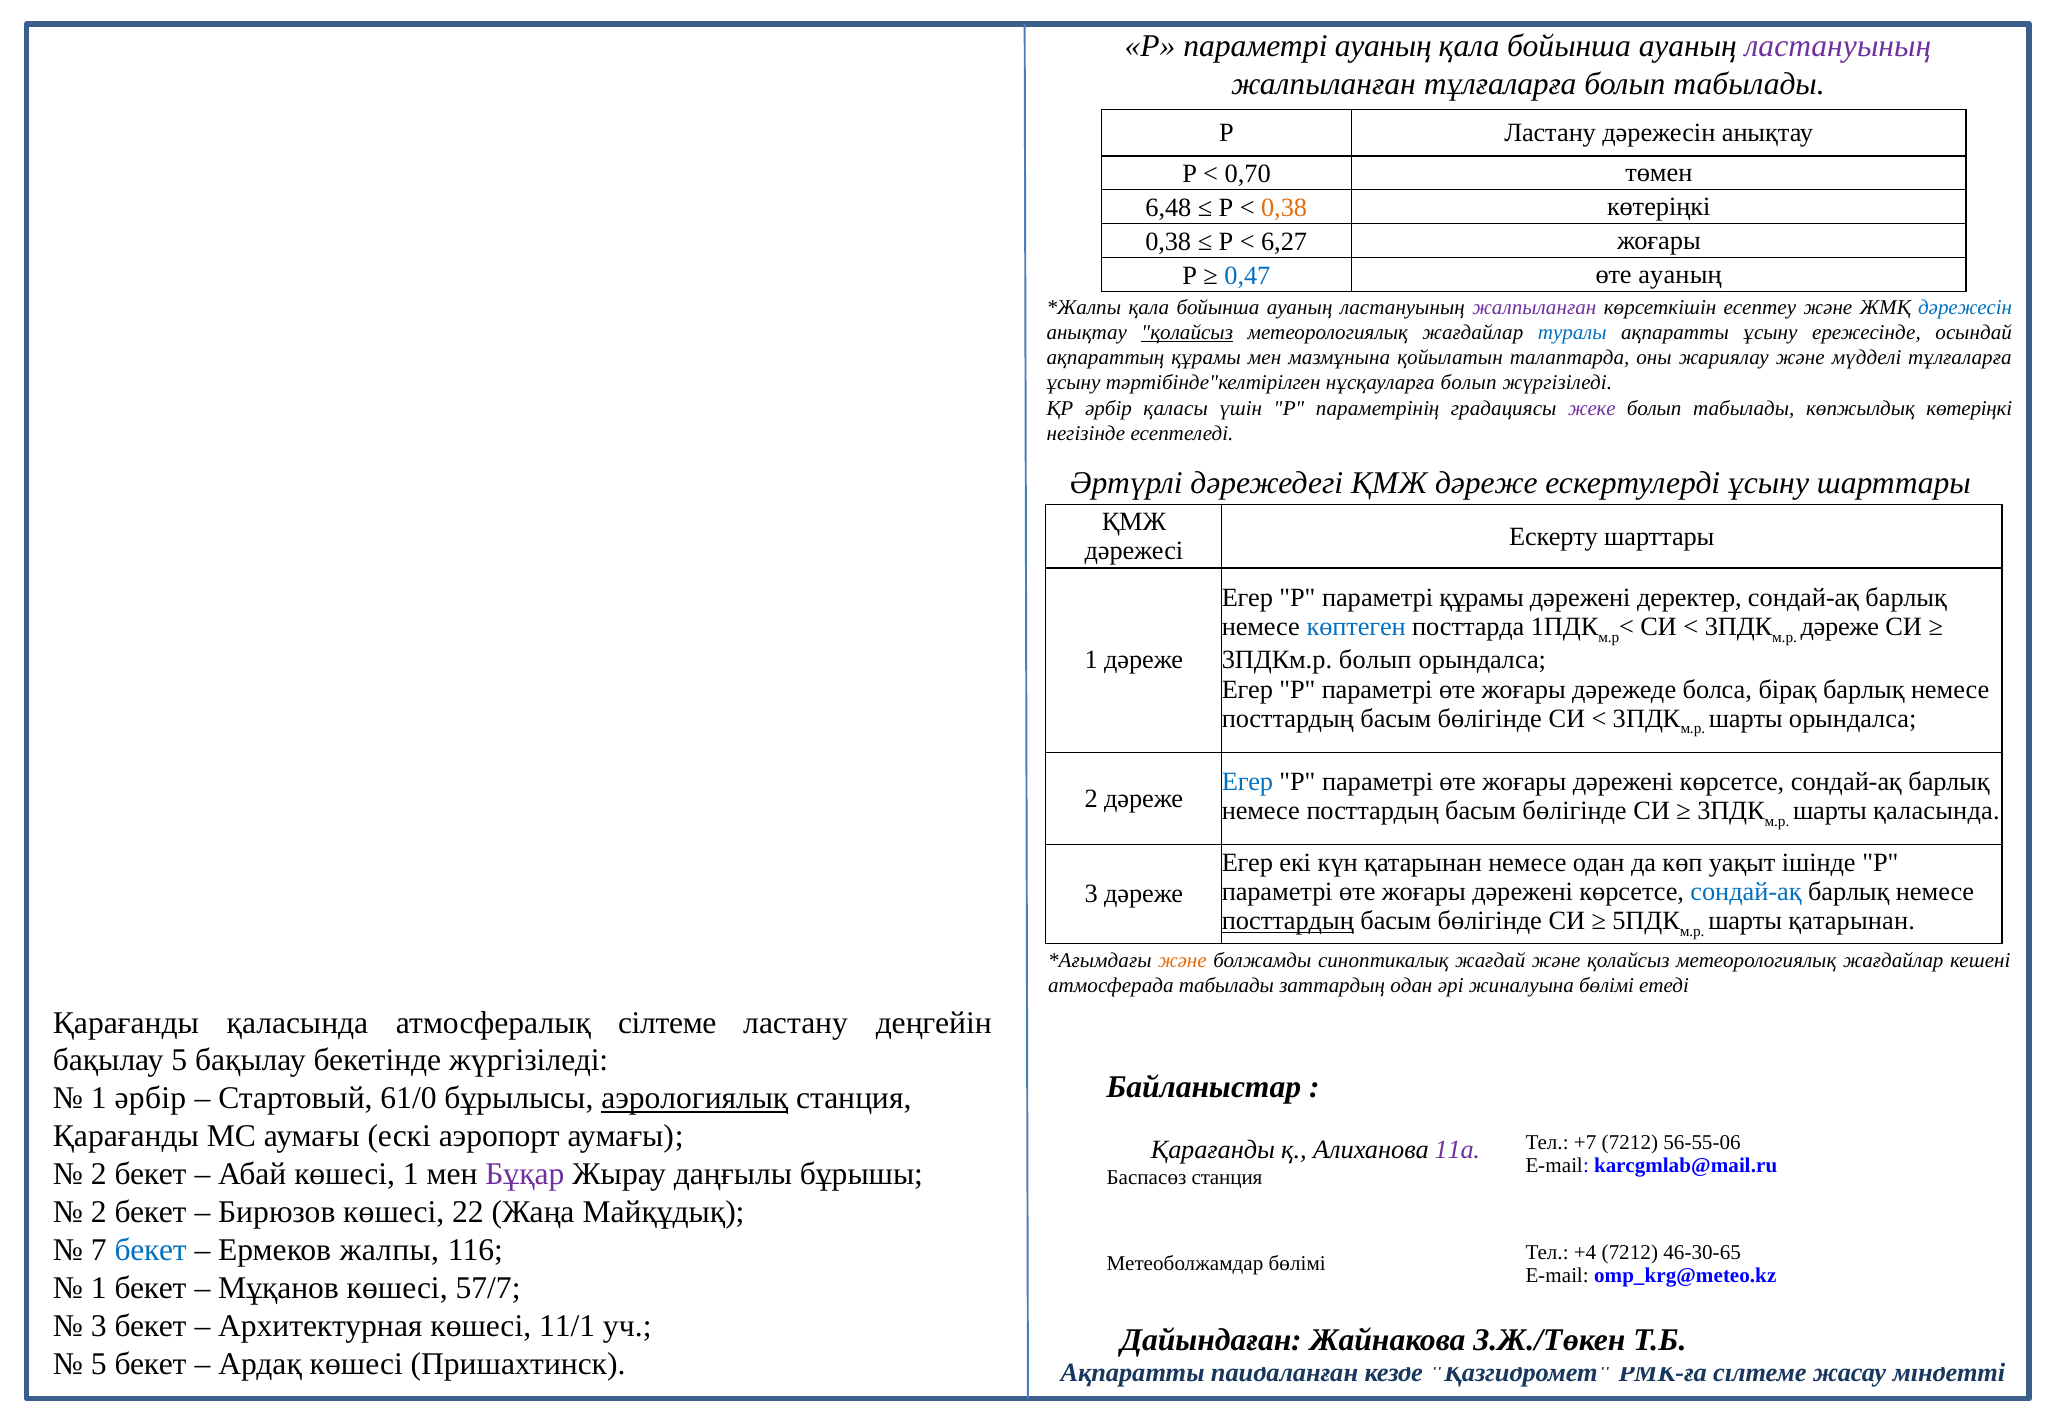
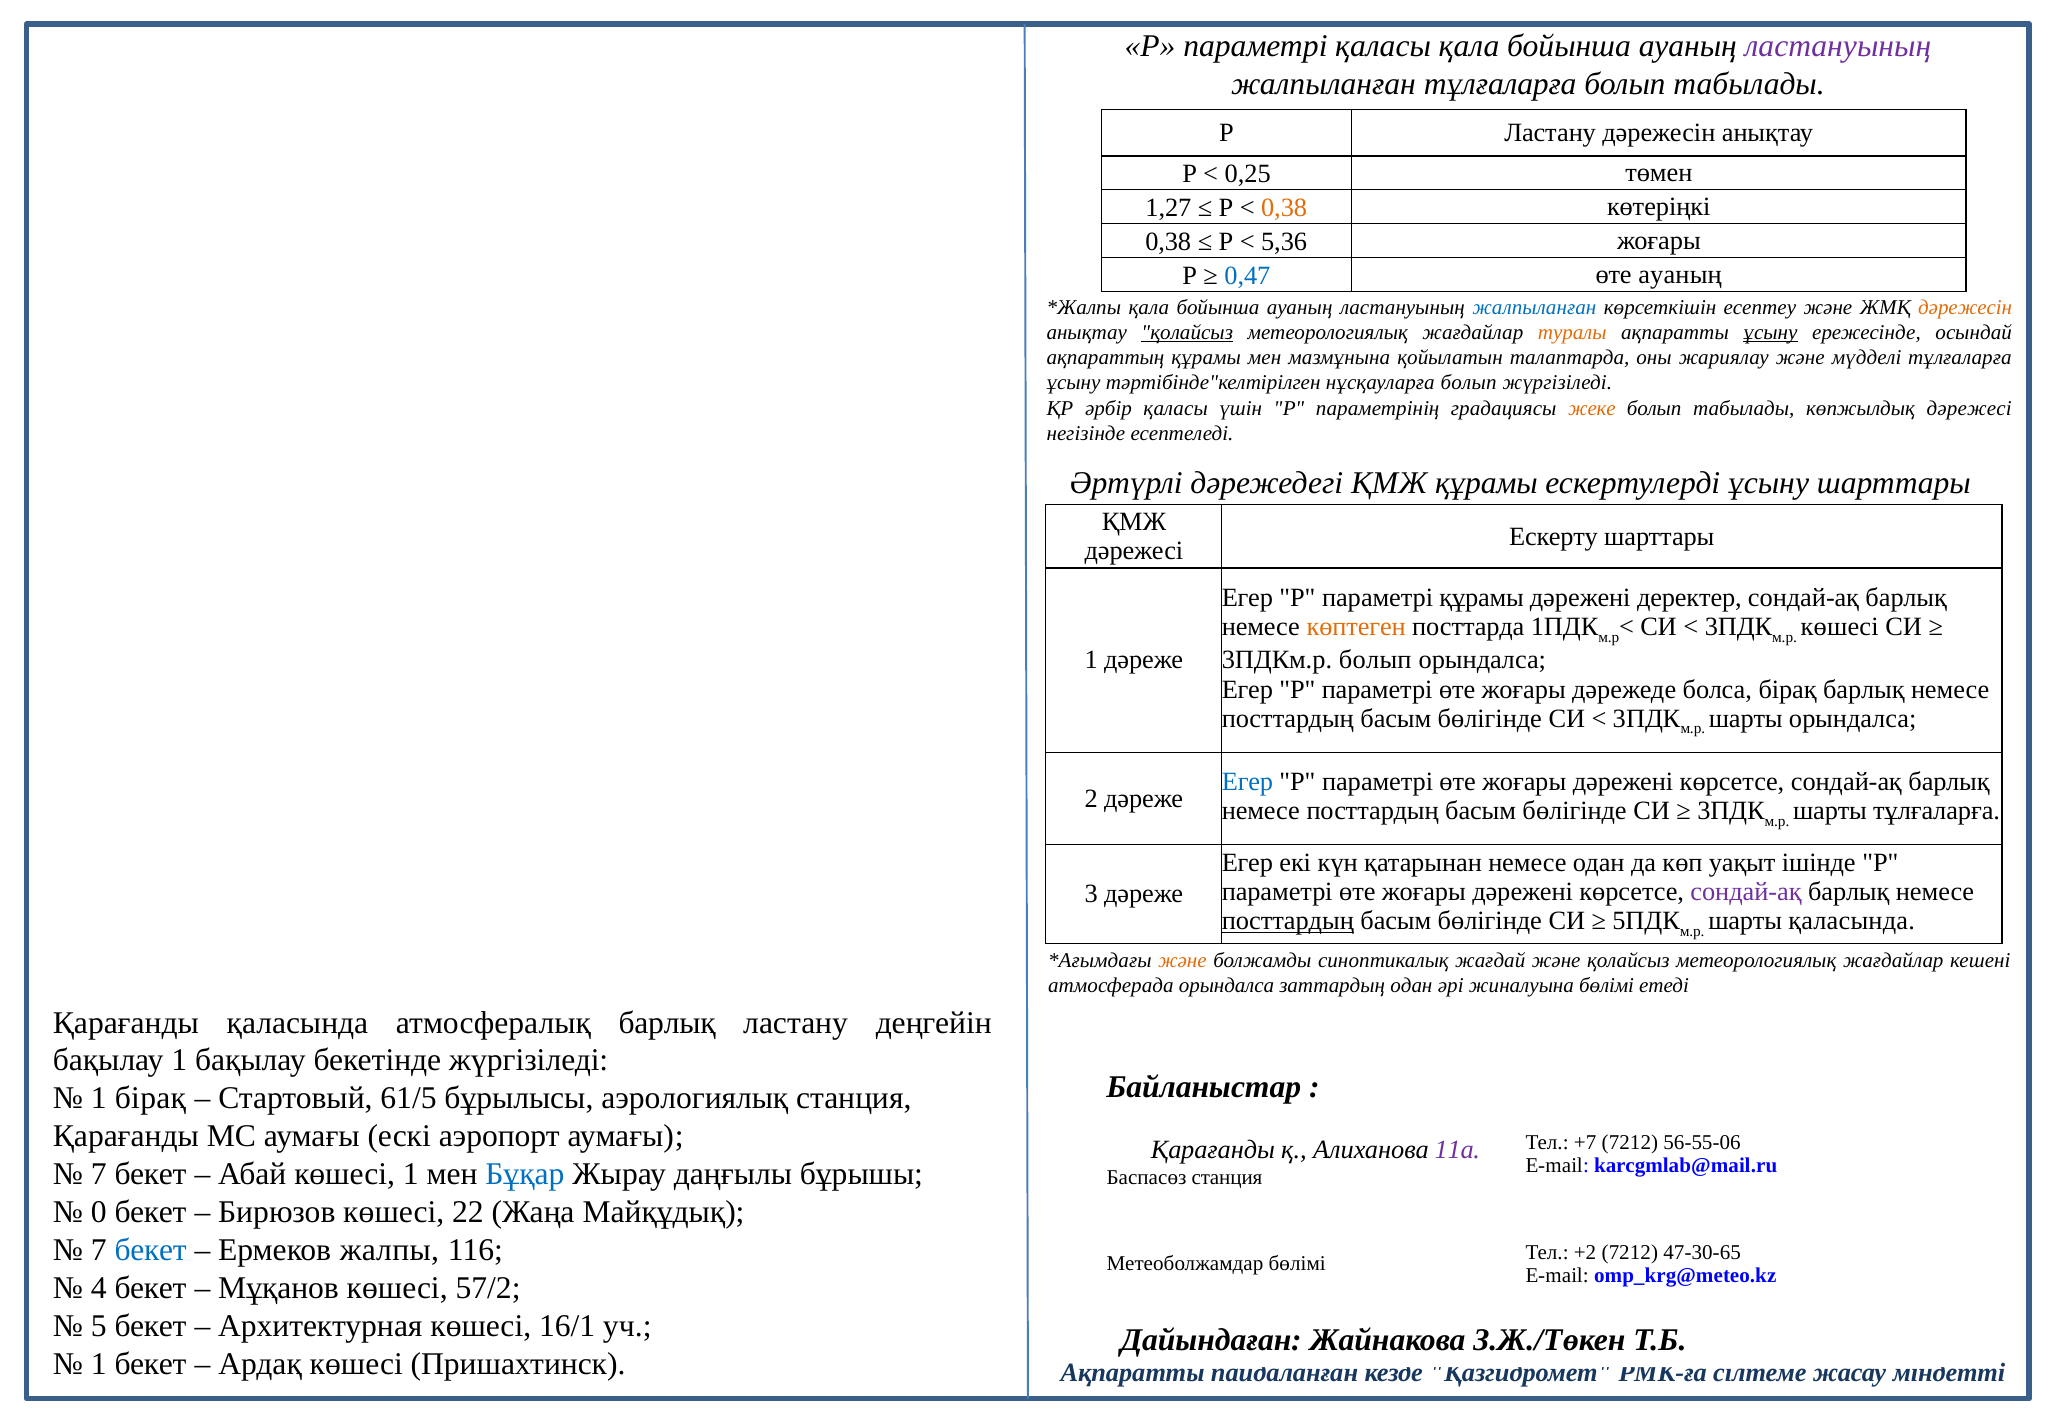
параметрі ауаның: ауаның -> қаласы (1383, 46)
0,70: 0,70 -> 0,25 (1248, 174)
6,48: 6,48 -> 1,27 (1168, 208)
6,27: 6,27 -> 5,36 (1284, 242)
жалпыланған colour: purple -> blue (1534, 307)
дәрежесін colour: blue -> orange (1965, 307)
туралы colour: blue -> orange (1572, 333)
ұсыну underline: none -> present (1770, 333)
жеке colour: purple -> orange (1592, 408)
көпжылдық көтеріңкі: көтеріңкі -> дәрежесі (1969, 408)
ҚМЖ дәреже: дәреже -> құрамы (1486, 483)
көптеген colour: blue -> orange (1356, 627)
дәреже: дәреже -> көшесі (1840, 627)
шарты қаласында: қаласында -> тұлғаларға (1937, 811)
сондай-ақ colour: blue -> purple (1746, 892)
шарты қатарынан: қатарынан -> қаласында (1852, 921)
атмосферада табылады: табылады -> орындалса (1226, 986)
атмосфералық сілтеме: сілтеме -> барлық (667, 1023)
бақылау 5: 5 -> 1 (179, 1061)
1 әрбір: әрбір -> бірақ (150, 1099)
61/0: 61/0 -> 61/5 (409, 1099)
аэрологиялық underline: present -> none (695, 1099)
2: 2 -> 7 (99, 1175)
Бұқар colour: purple -> blue (525, 1175)
2: 2 -> 0 (99, 1213)
+4: +4 -> +2 (1585, 1252)
46-30-65: 46-30-65 -> 47-30-65 (1702, 1252)
1: 1 -> 4 (99, 1289)
57/7: 57/7 -> 57/2 (488, 1289)
3: 3 -> 5 (99, 1326)
11/1: 11/1 -> 16/1 (567, 1326)
5: 5 -> 1 (99, 1364)
